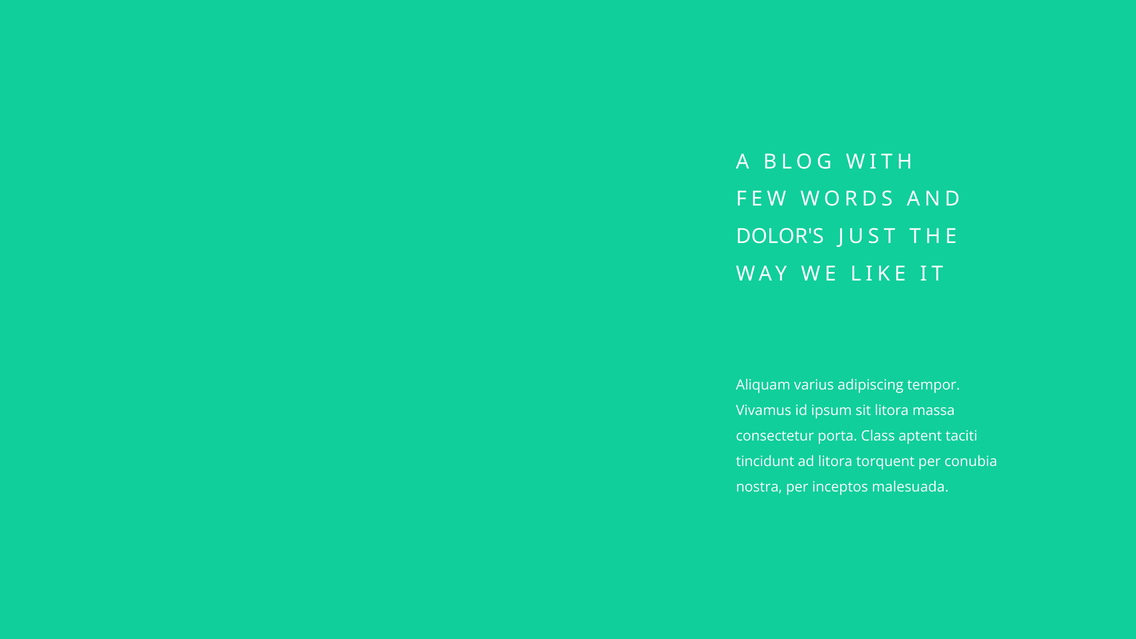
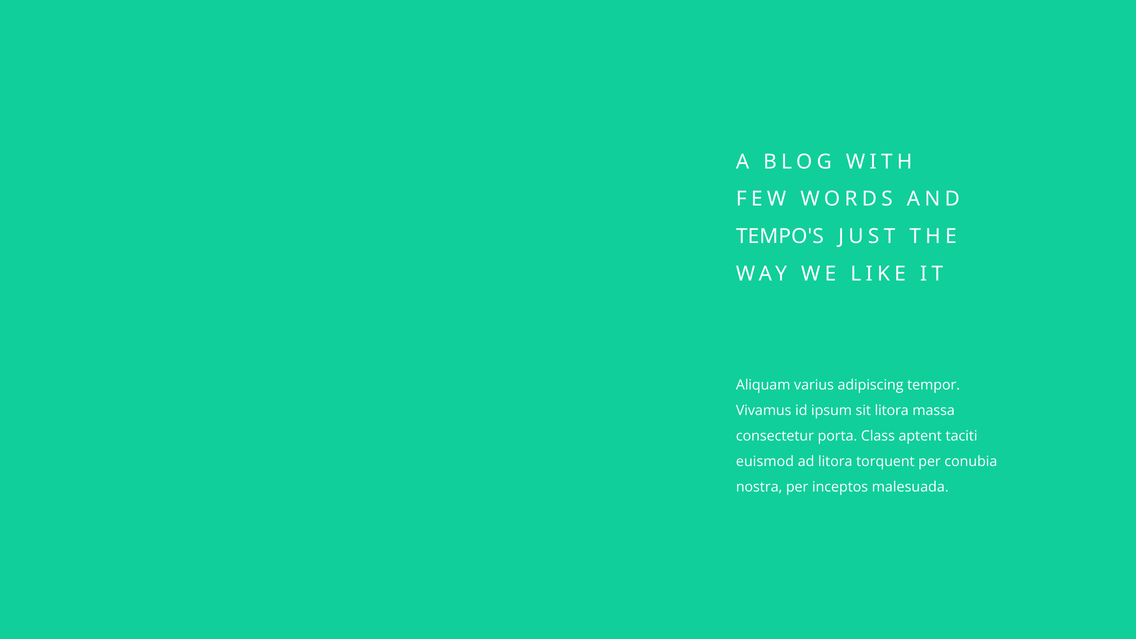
DOLOR'S: DOLOR'S -> TEMPO'S (780, 236)
tincidunt: tincidunt -> euismod (765, 462)
